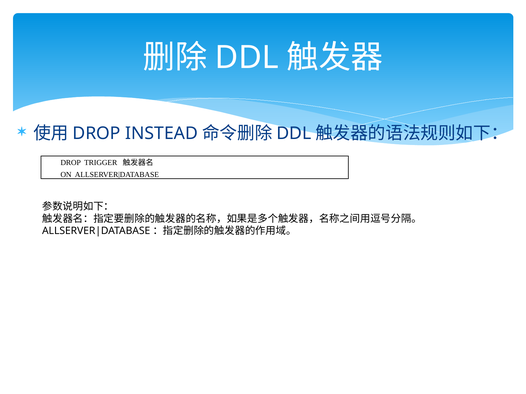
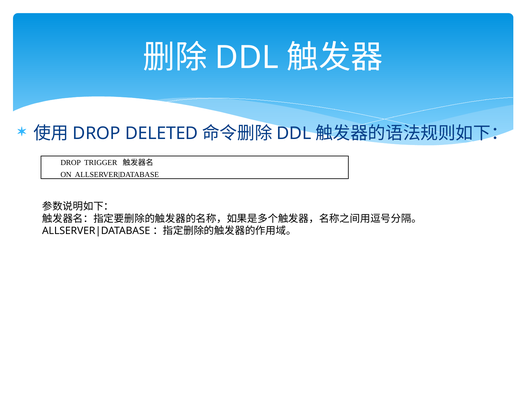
INSTEAD: INSTEAD -> DELETED (162, 134)
